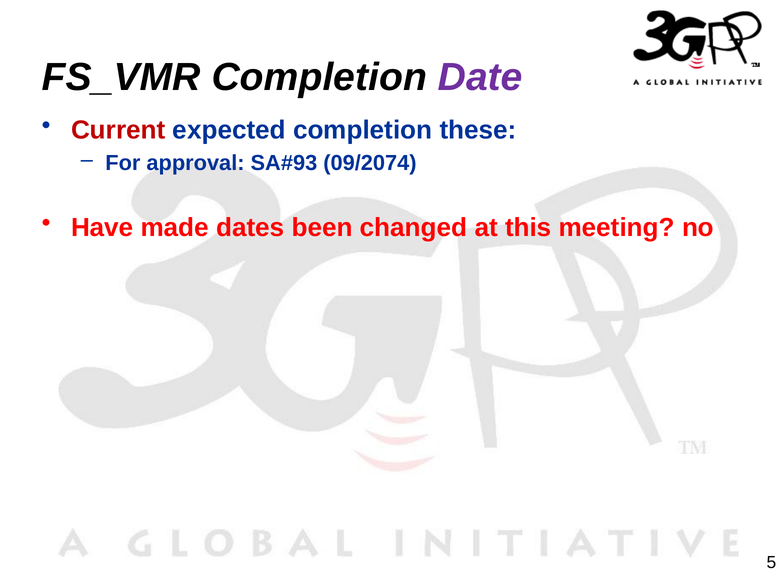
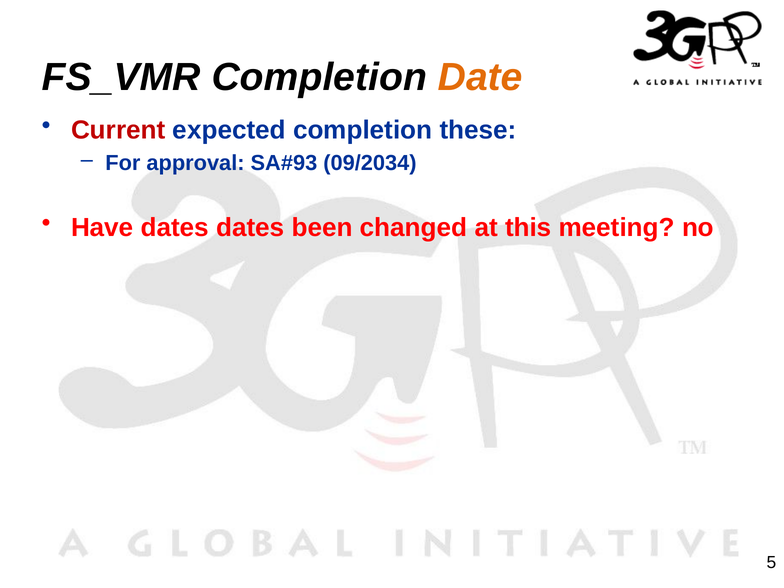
Date colour: purple -> orange (480, 77)
09/2074: 09/2074 -> 09/2034 (370, 163)
Have made: made -> dates (175, 228)
